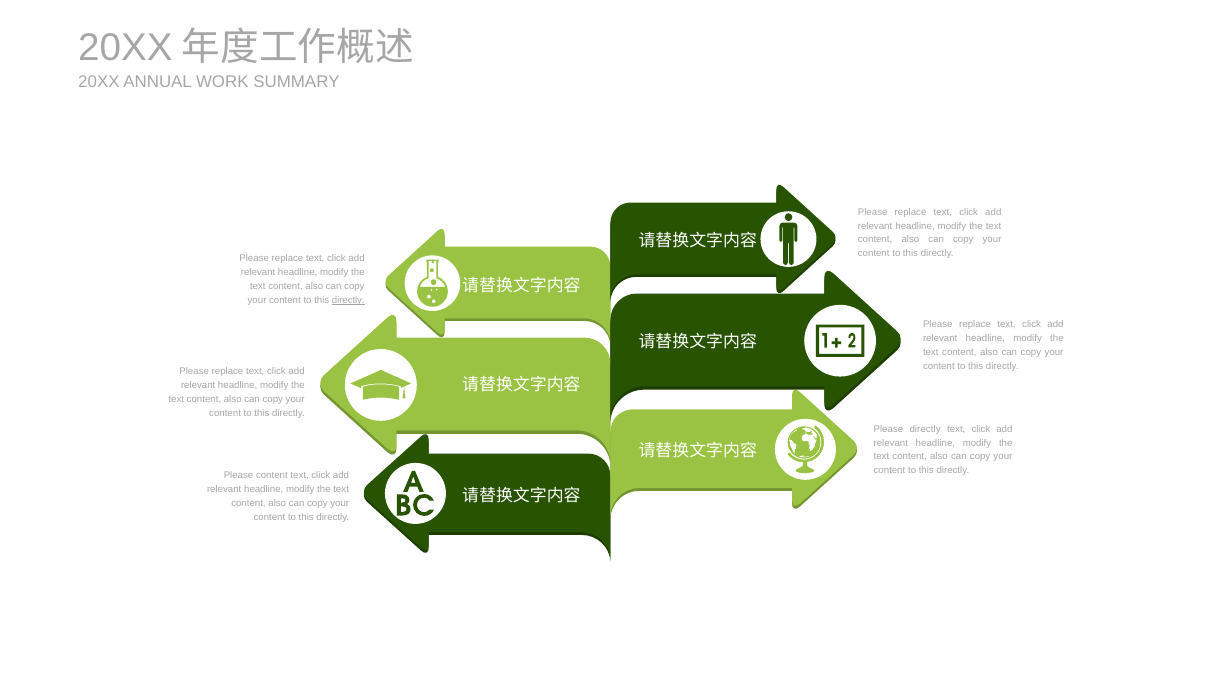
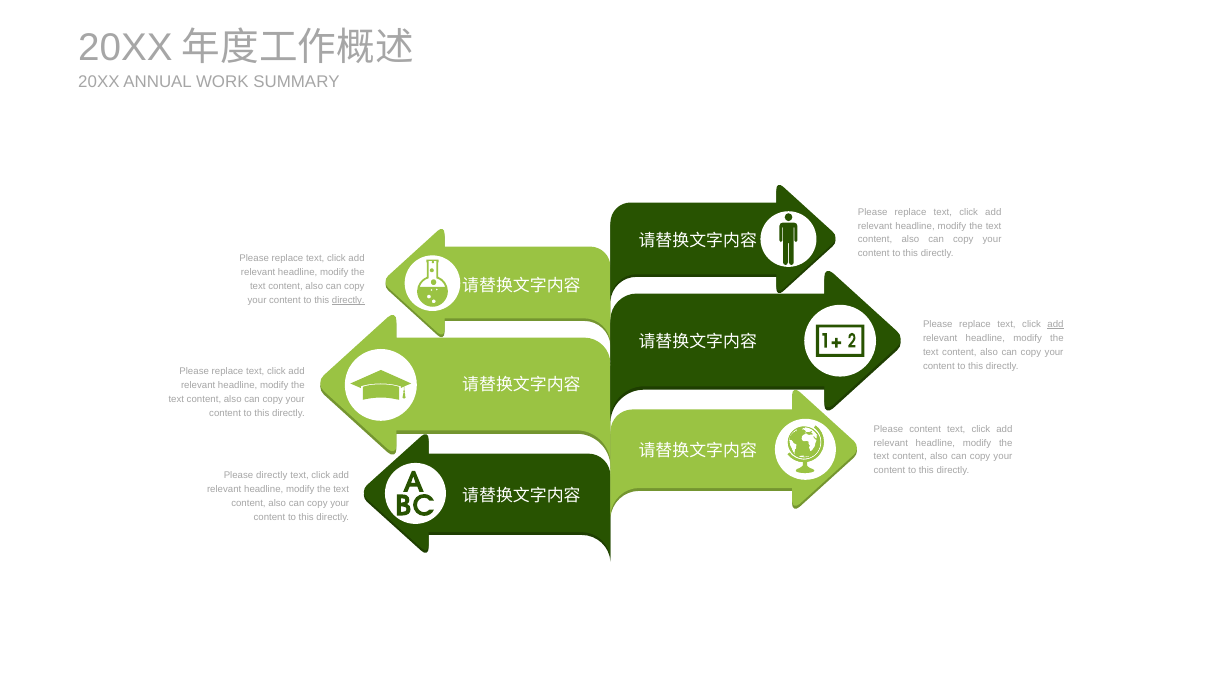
add underline: none -> present (1056, 325)
Please directly: directly -> content (925, 429)
Please content: content -> directly (272, 476)
